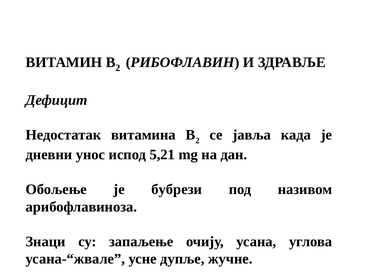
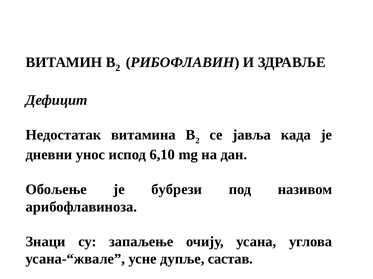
5,21: 5,21 -> 6,10 (162, 155)
жучне: жучне -> састав (230, 260)
